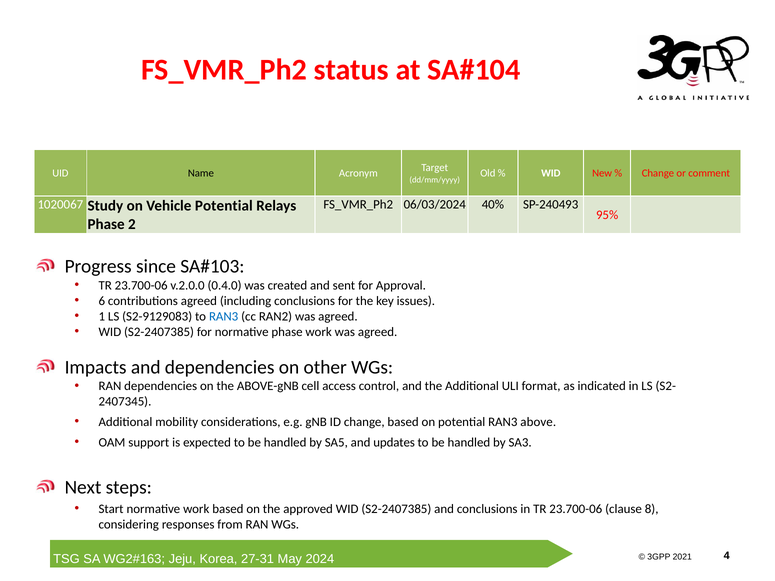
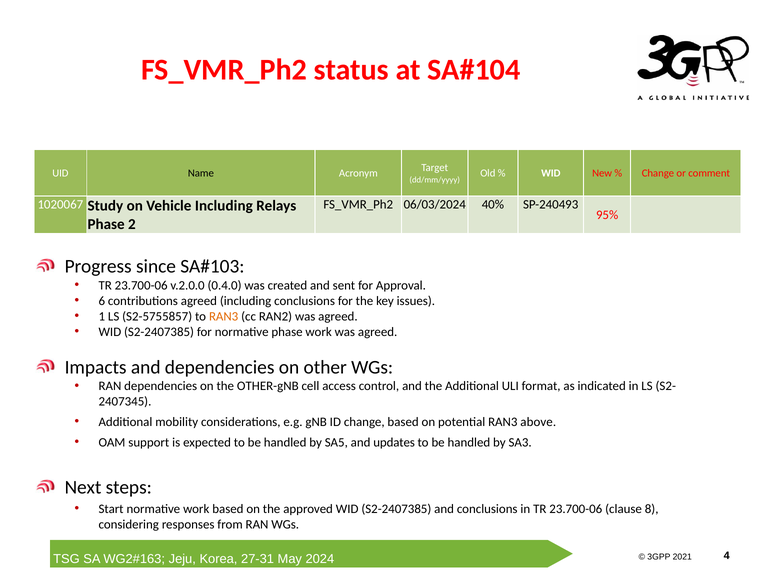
Vehicle Potential: Potential -> Including (224, 206)
S2-9129083: S2-9129083 -> S2-5755857 (157, 316)
RAN3 colour: blue -> orange (224, 316)
ABOVE-gNB: ABOVE-gNB -> OTHER-gNB (268, 386)
